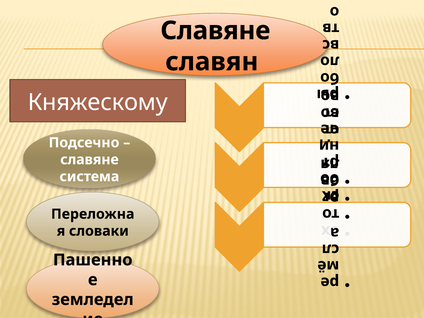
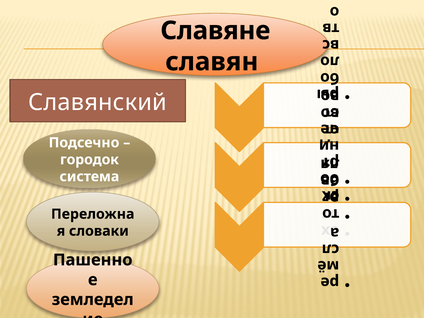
Княжескому: Княжескому -> Славянский (98, 102)
славяне: славяне -> городок (89, 160)
